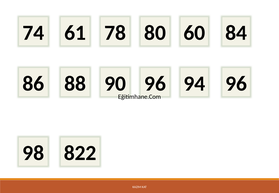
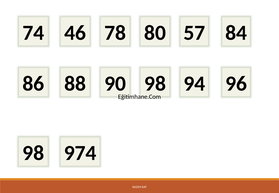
61: 61 -> 46 (75, 33)
60: 60 -> 57 (194, 33)
90 96: 96 -> 98 (155, 84)
822: 822 -> 974 (80, 153)
